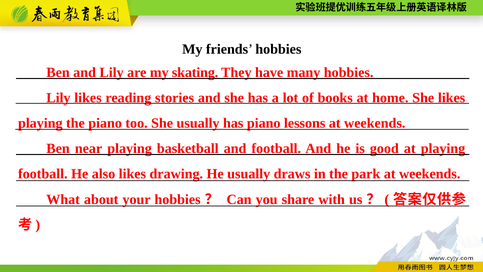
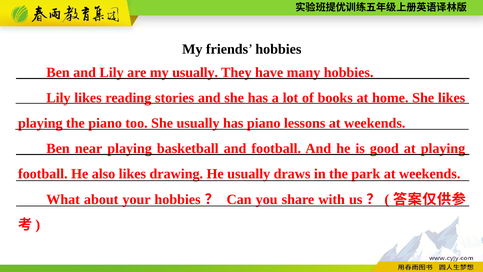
my skating: skating -> usually (195, 72)
